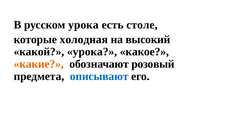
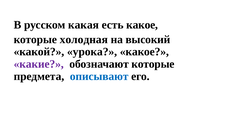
русском урока: урока -> какая (83, 25)
есть столе: столе -> какое (142, 25)
какие colour: orange -> purple (39, 64)
обозначают розовый: розовый -> которые (153, 64)
